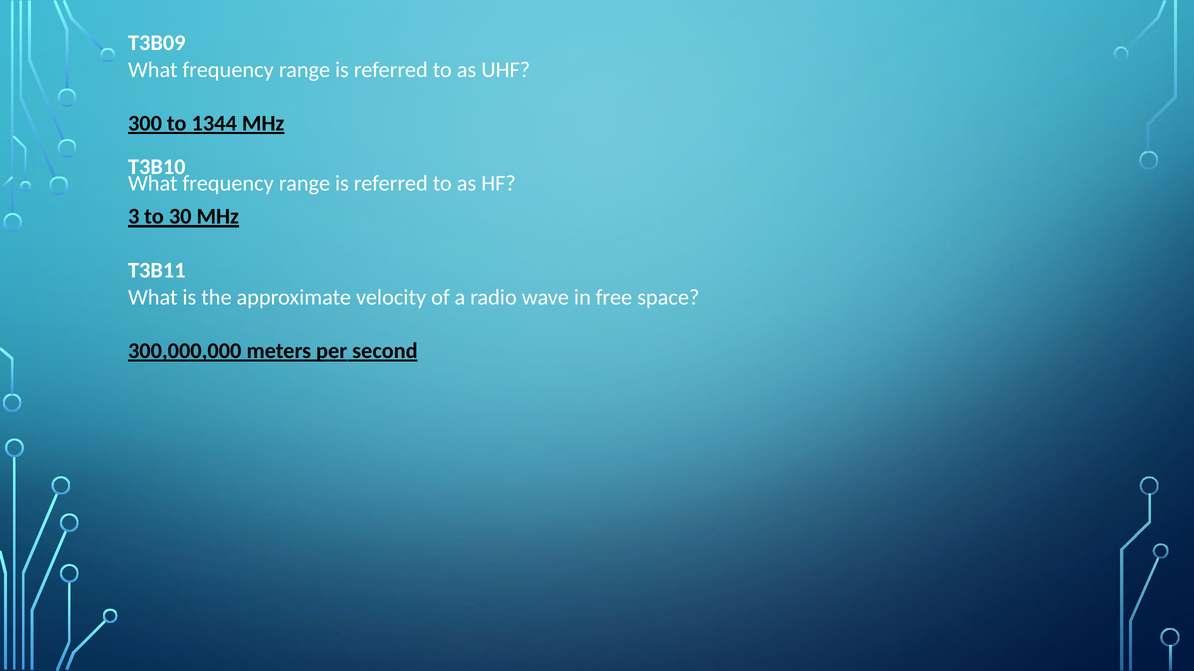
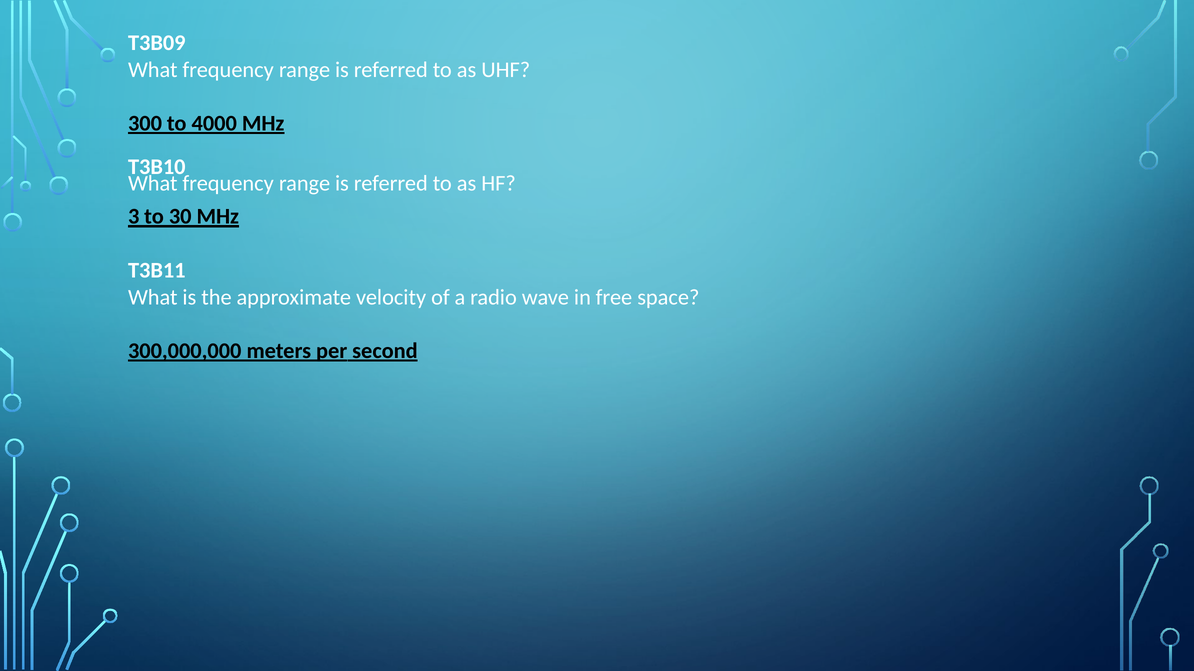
1344: 1344 -> 4000 (214, 123)
